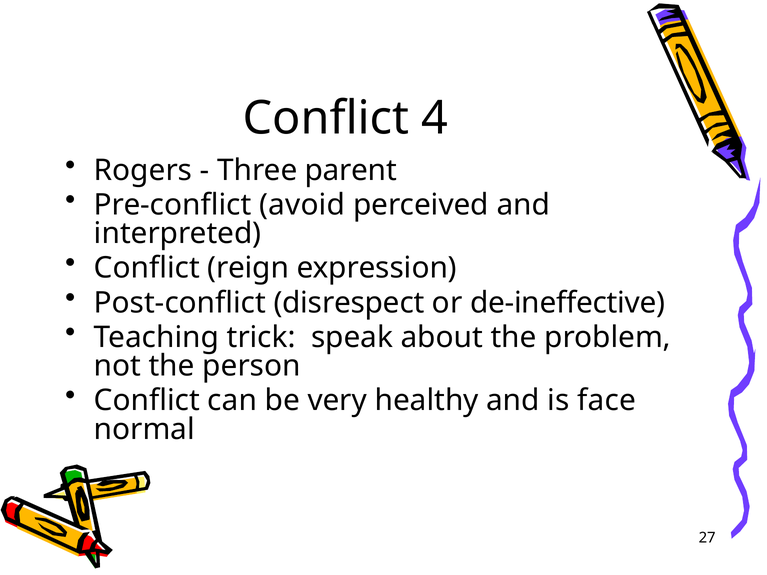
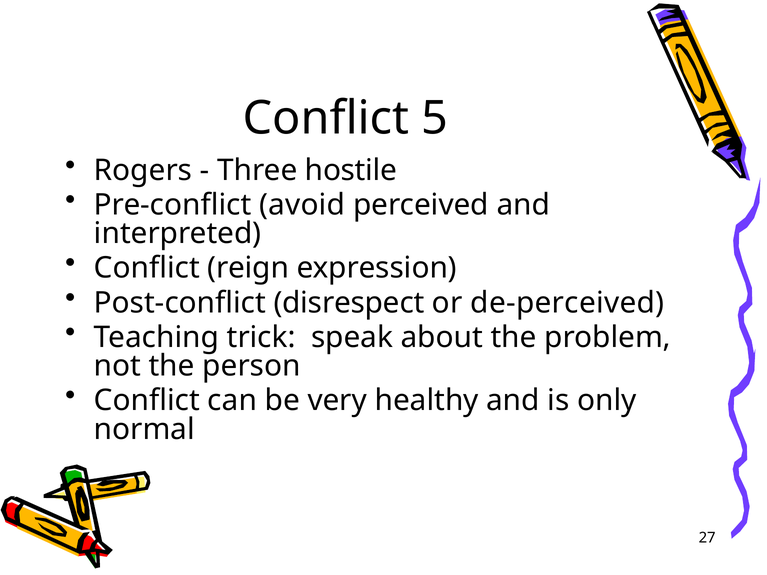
4: 4 -> 5 (435, 118)
parent: parent -> hostile (351, 170)
de-ineffective: de-ineffective -> de-perceived (567, 303)
face: face -> only (607, 401)
